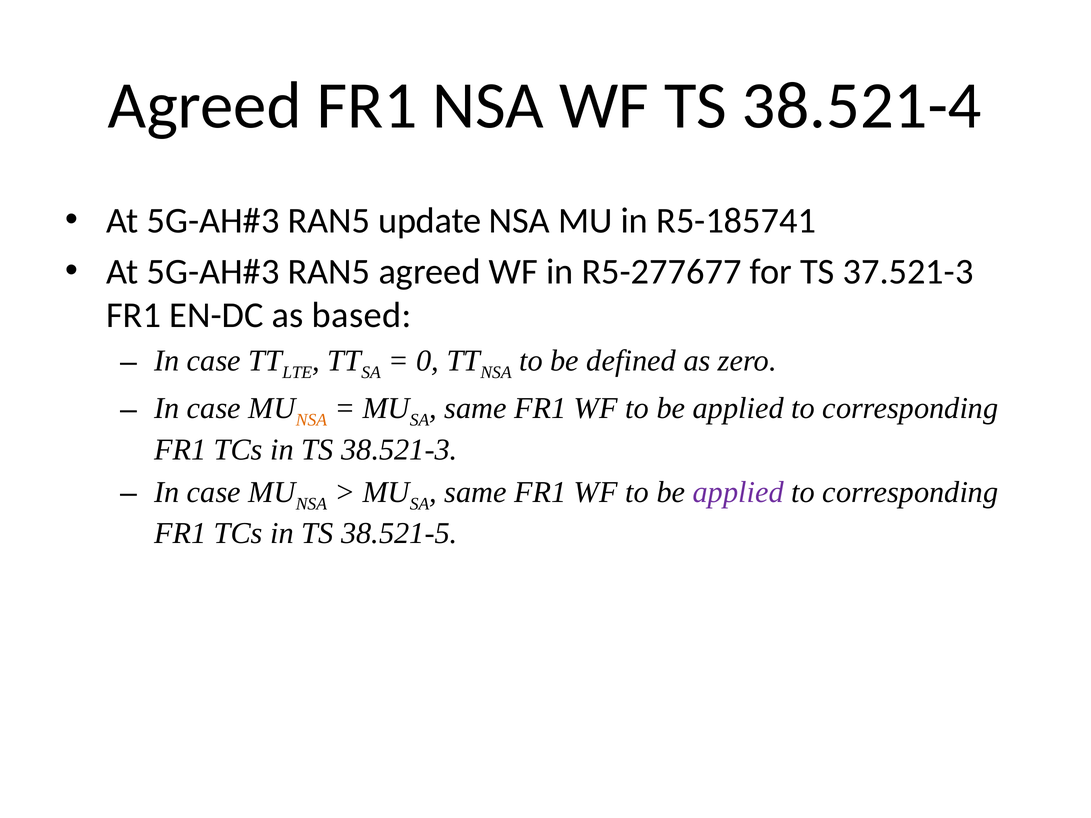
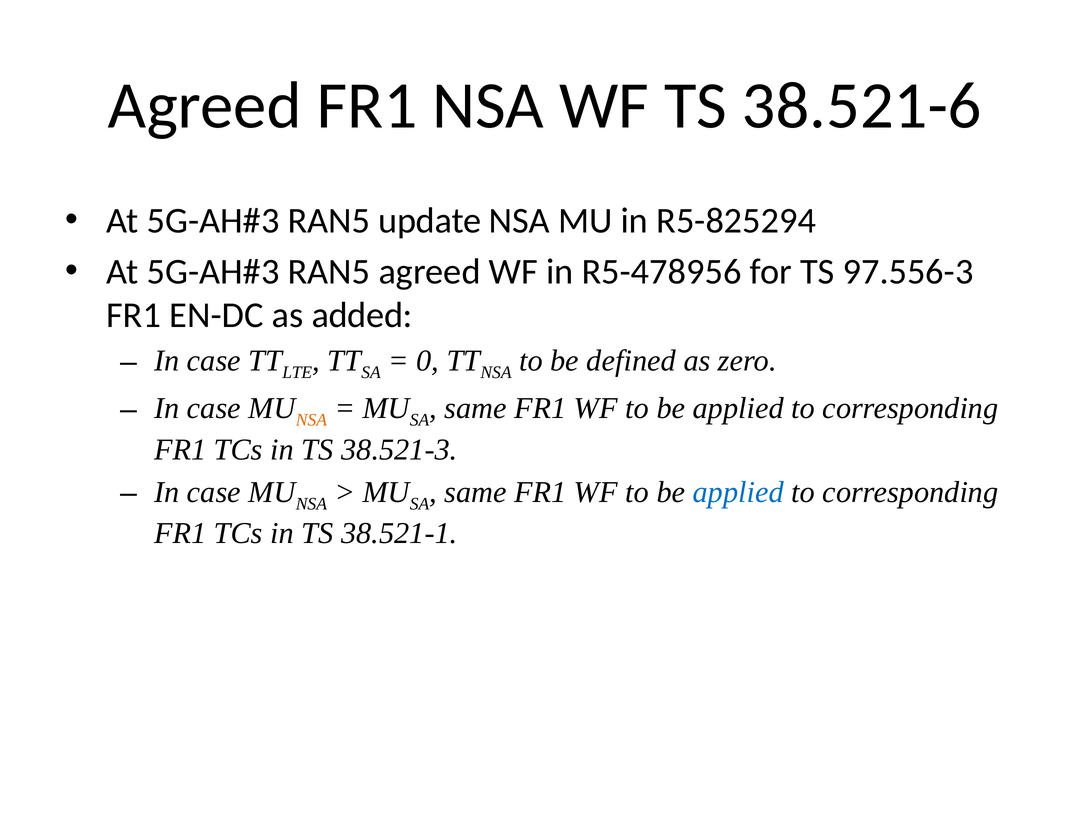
38.521-4: 38.521-4 -> 38.521-6 (862, 106)
R5-185741: R5-185741 -> R5-825294 (736, 221)
R5-277677: R5-277677 -> R5-478956 (662, 272)
37.521-3: 37.521-3 -> 97.556-3 (908, 272)
based: based -> added (362, 315)
applied colour: purple -> blue (738, 492)
38.521-5: 38.521-5 -> 38.521-1 (399, 534)
